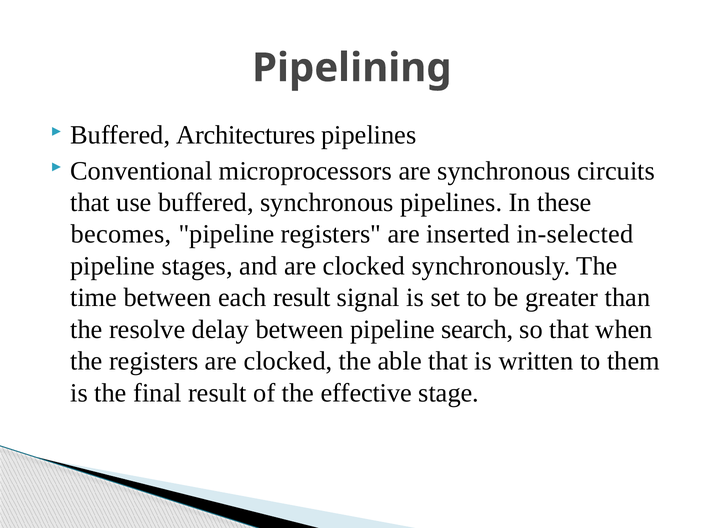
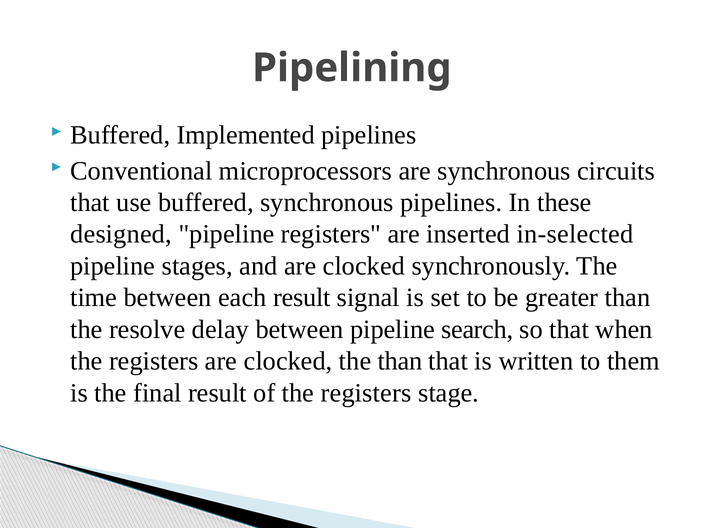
Architectures: Architectures -> Implemented (246, 135)
becomes: becomes -> designed (121, 234)
the able: able -> than (400, 361)
of the effective: effective -> registers (366, 393)
